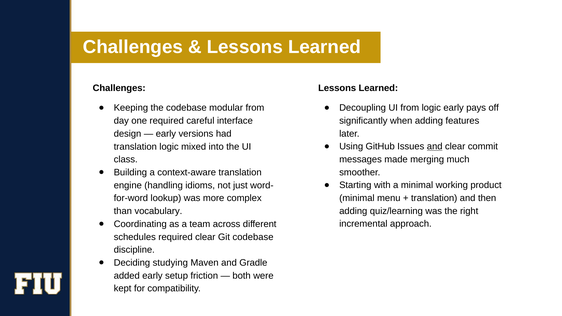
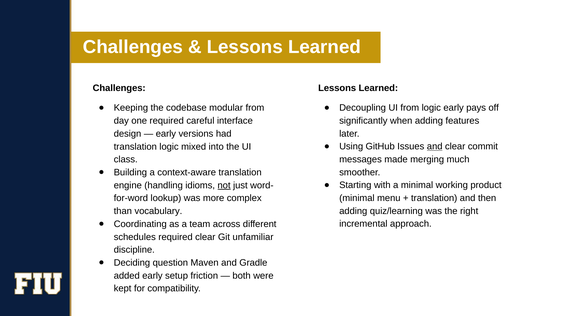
not underline: none -> present (224, 185)
Git codebase: codebase -> unfamiliar (253, 237)
studying: studying -> question (170, 263)
